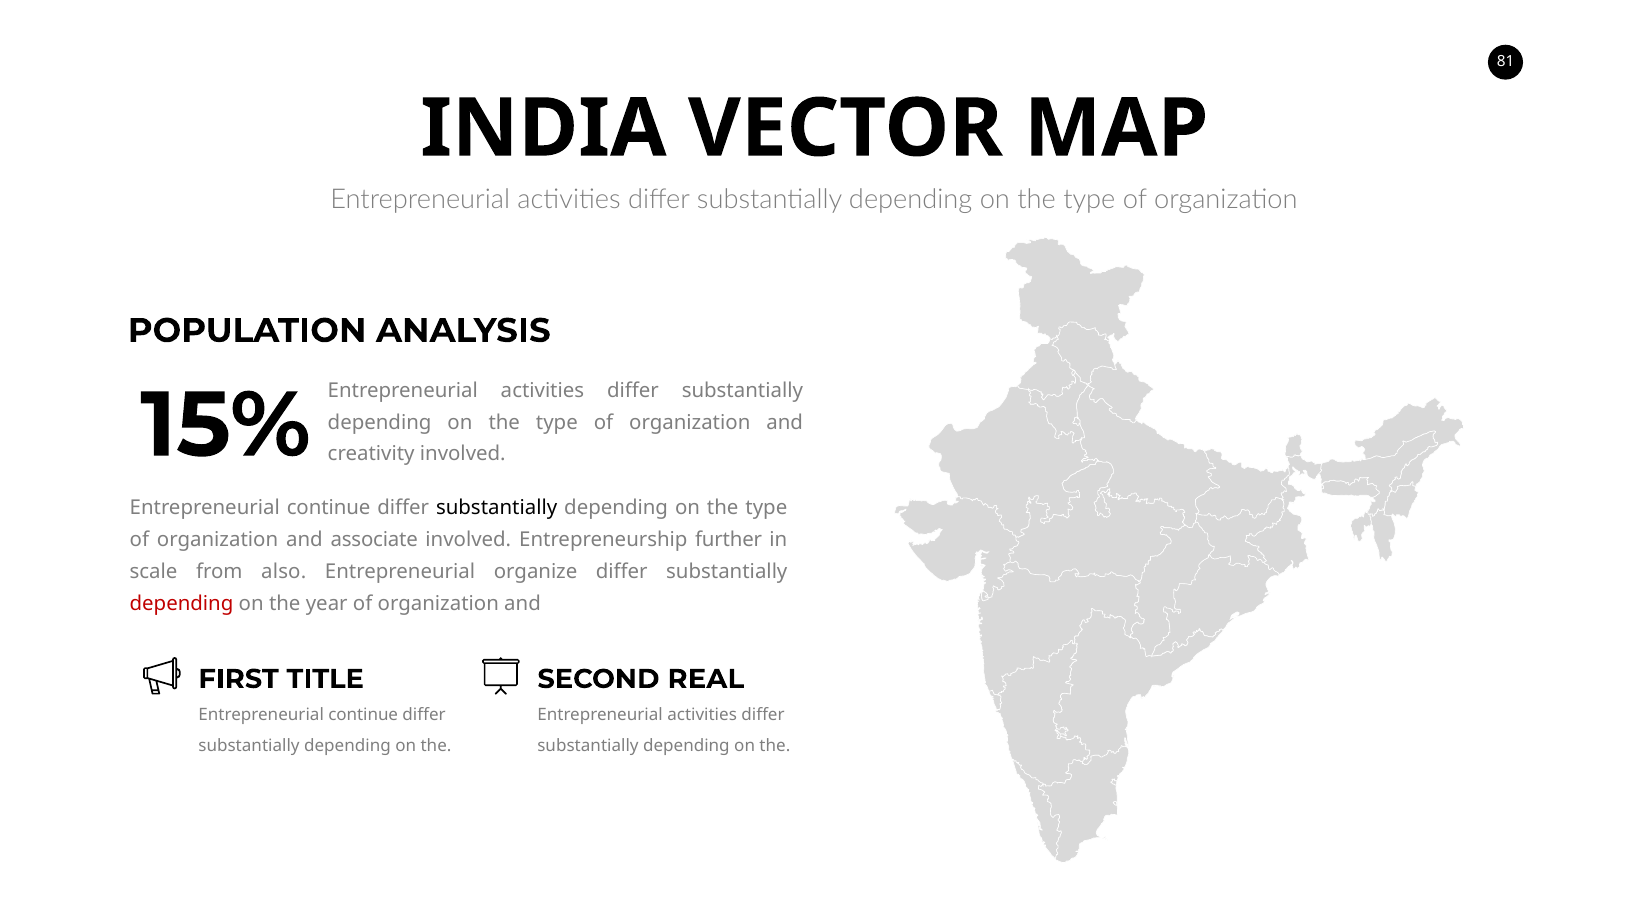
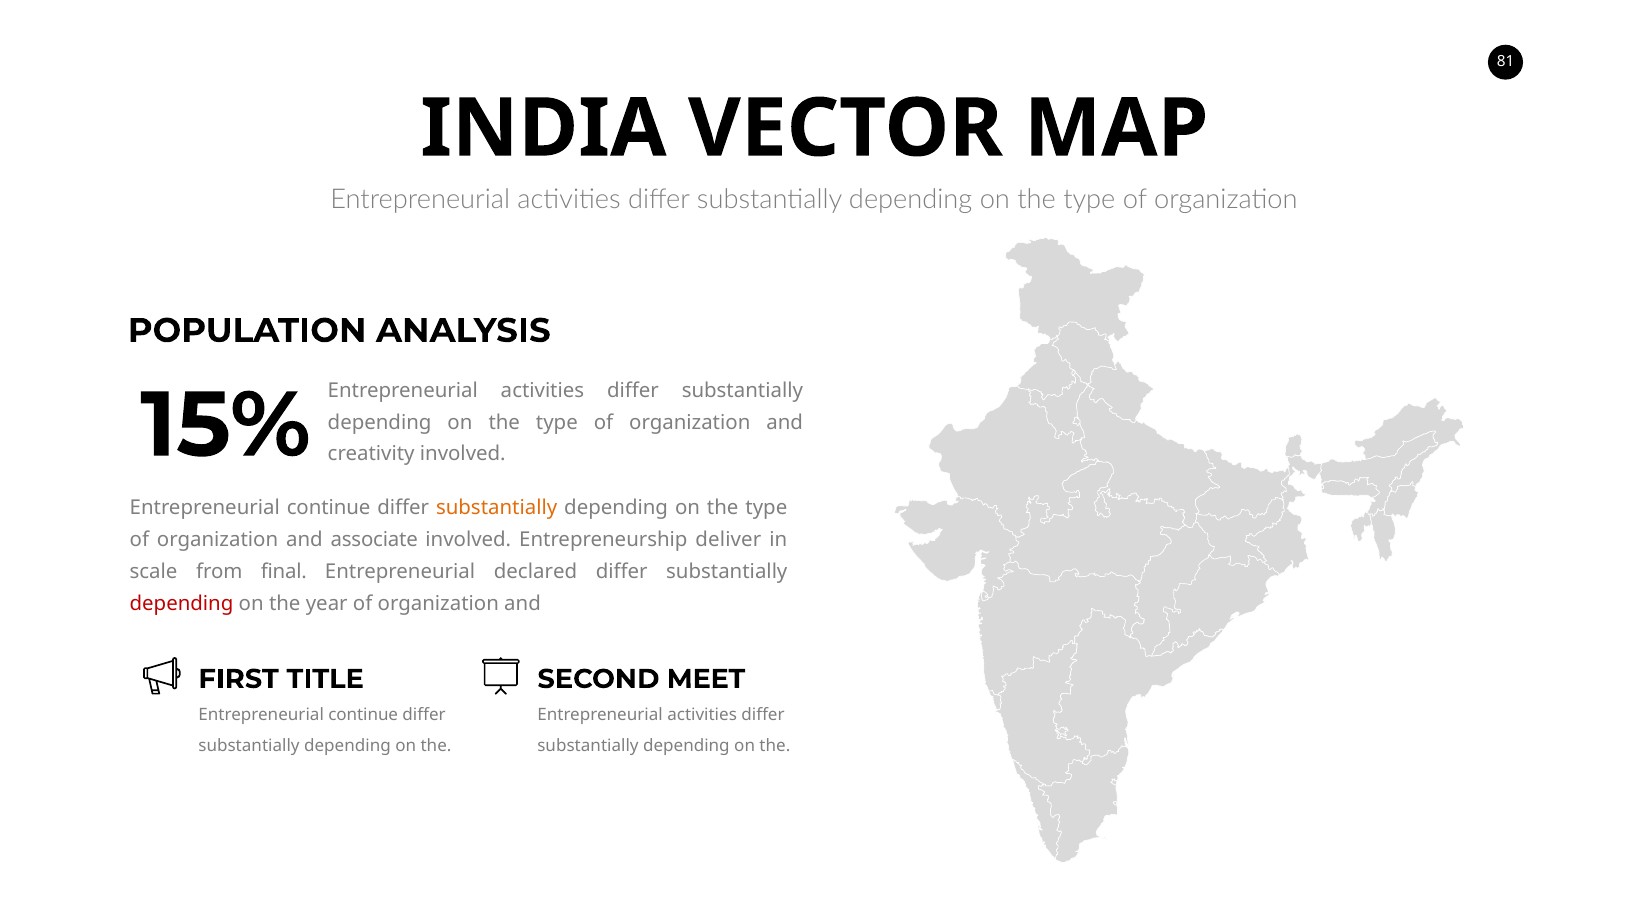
substantially colour: black -> orange (497, 508)
further: further -> deliver (728, 540)
also: also -> final (284, 572)
organize: organize -> declared (536, 572)
REAL: REAL -> MEET (706, 679)
